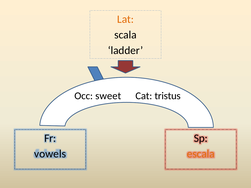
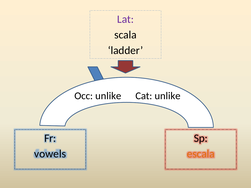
Lat colour: orange -> purple (126, 19)
Occ sweet: sweet -> unlike (108, 96)
Cat tristus: tristus -> unlike (168, 96)
